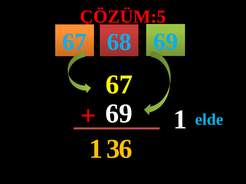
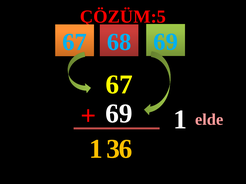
elde colour: light blue -> pink (209, 120)
